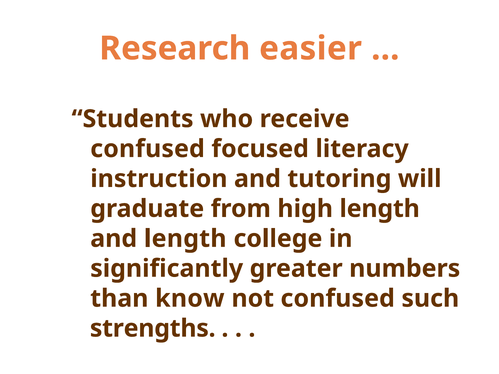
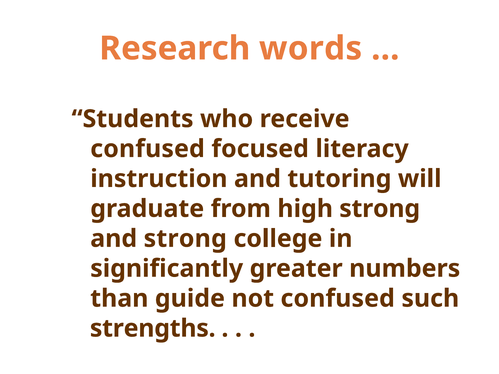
easier: easier -> words (311, 48)
high length: length -> strong (380, 209)
and length: length -> strong (185, 239)
know: know -> guide (190, 299)
